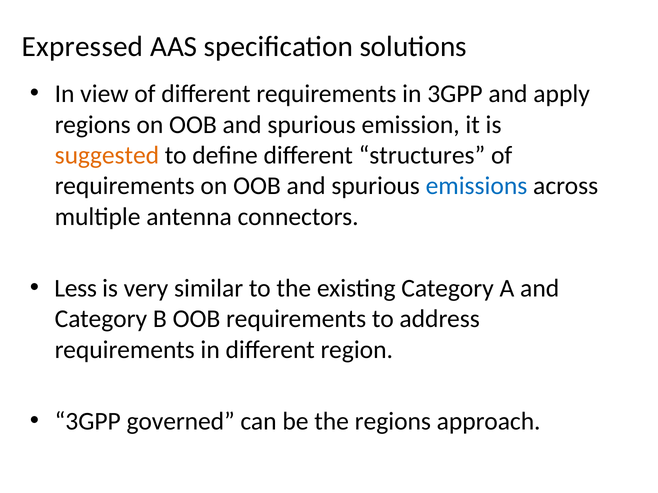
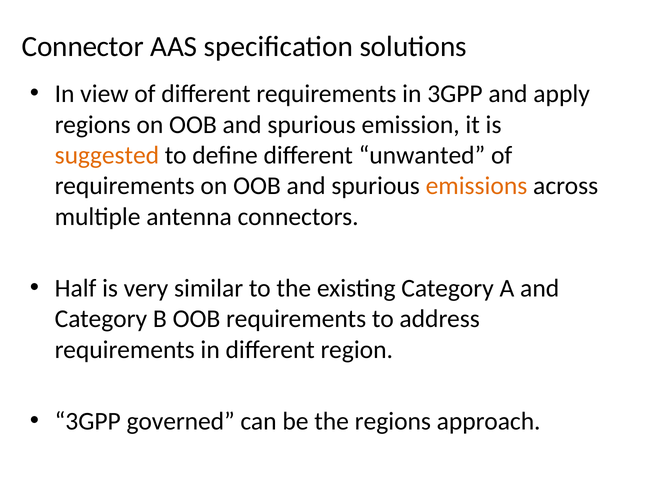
Expressed: Expressed -> Connector (83, 47)
structures: structures -> unwanted (422, 155)
emissions colour: blue -> orange (477, 186)
Less: Less -> Half (76, 289)
